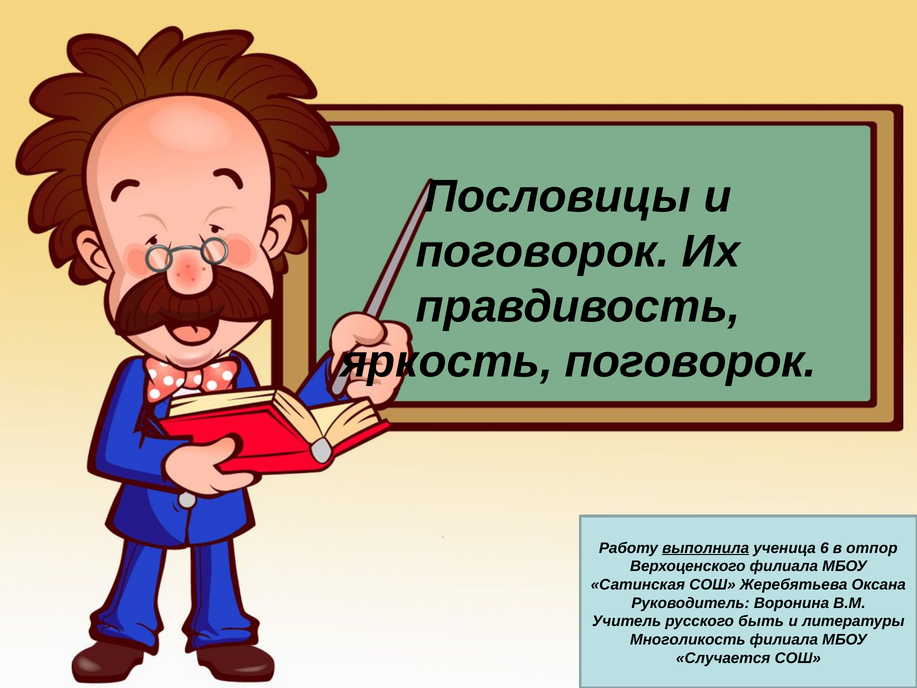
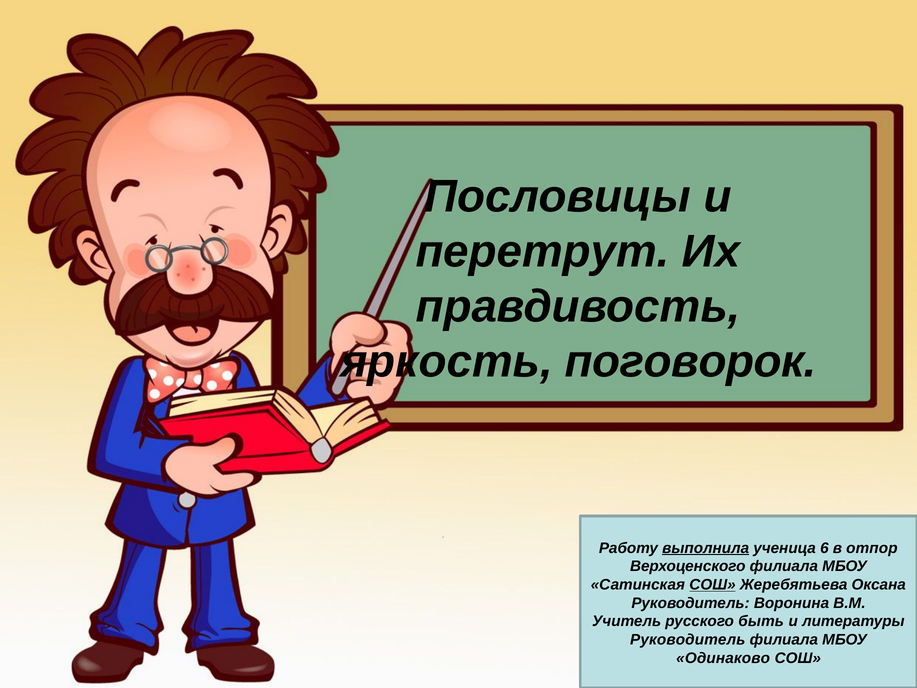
поговорок: поговорок -> перетрут (542, 251)
СОШ underline: none -> present (713, 584)
Многоликость: Многоликость -> Руководитель (688, 639)
Случается: Случается -> Одинаково (723, 658)
